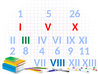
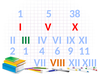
26: 26 -> 38 (75, 14)
2 8: 8 -> 1 (26, 51)
VIII colour: blue -> orange (58, 62)
